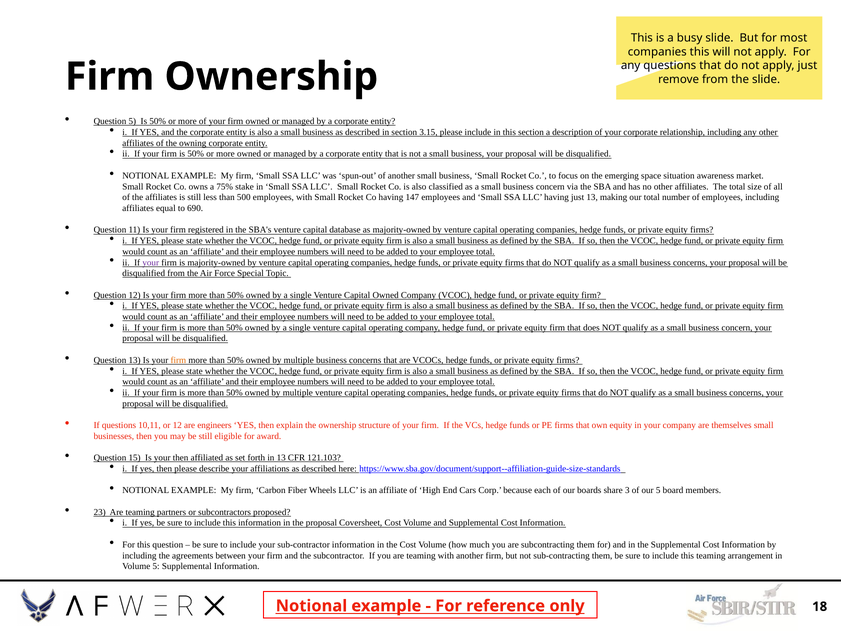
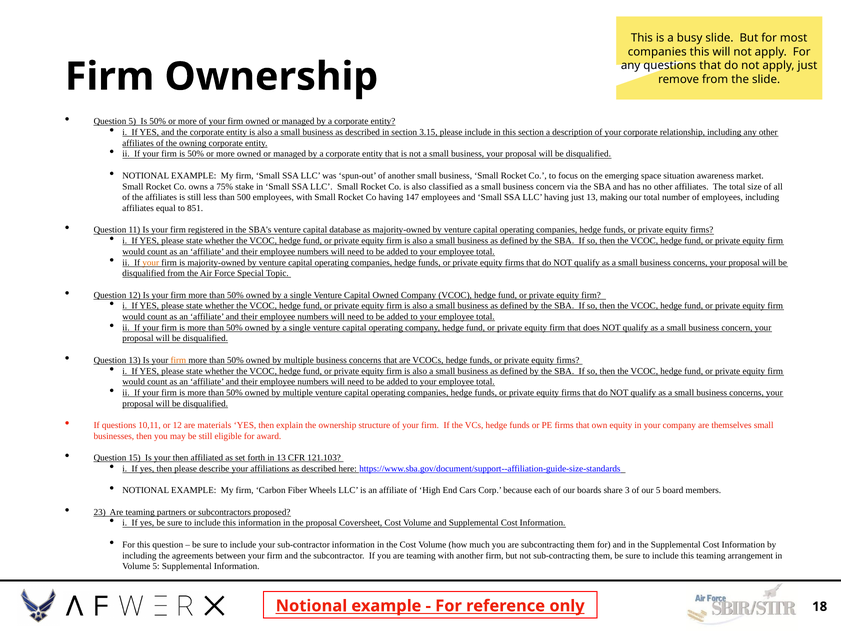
690: 690 -> 851 (195, 208)
your colour: purple -> orange (151, 262)
engineers: engineers -> materials (214, 425)
